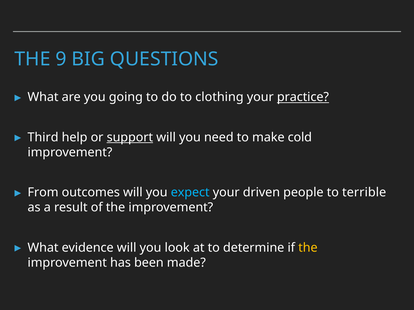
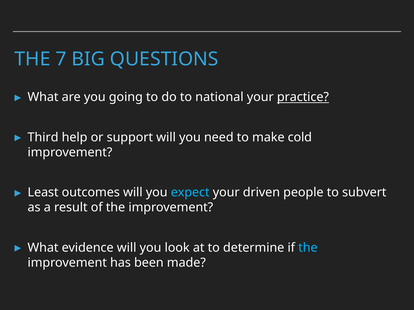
9: 9 -> 7 (61, 59)
clothing: clothing -> national (219, 97)
support underline: present -> none (130, 138)
From: From -> Least (43, 193)
terrible: terrible -> subvert (364, 193)
the colour: yellow -> light blue (308, 248)
